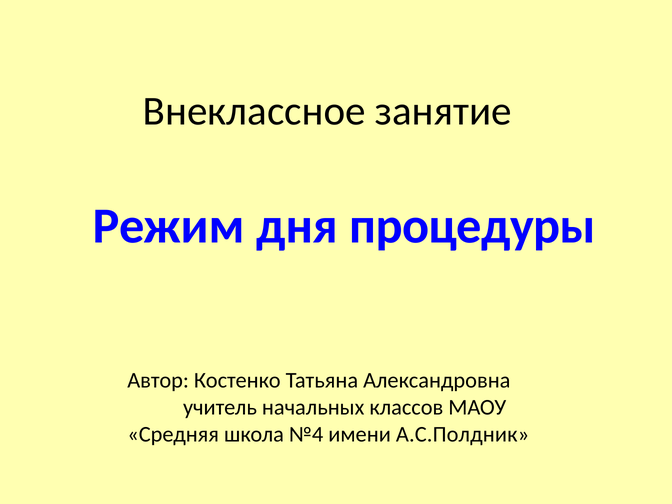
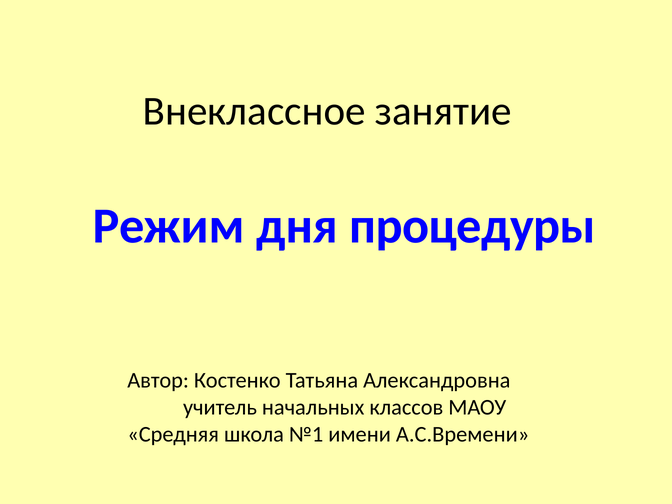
№4: №4 -> №1 (306, 434)
А.С.Полдник: А.С.Полдник -> А.С.Времени (463, 434)
